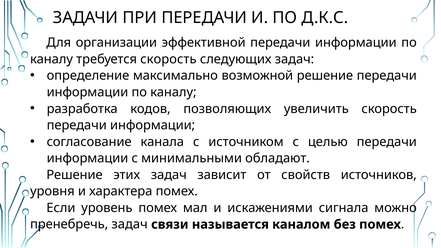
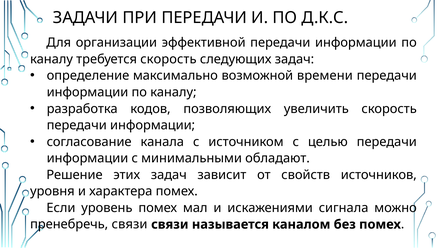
возможной решение: решение -> времени (325, 76)
пренебречь задач: задач -> связи (130, 224)
